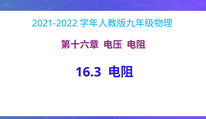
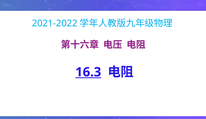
16.3 underline: none -> present (88, 72)
